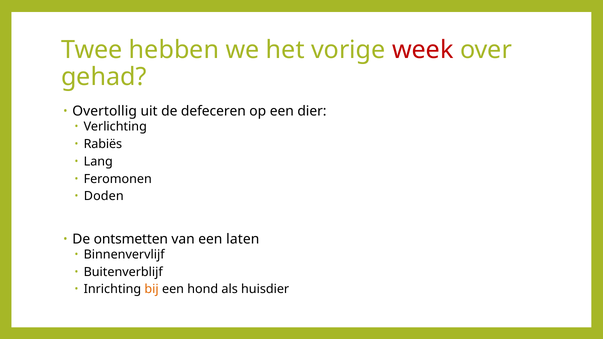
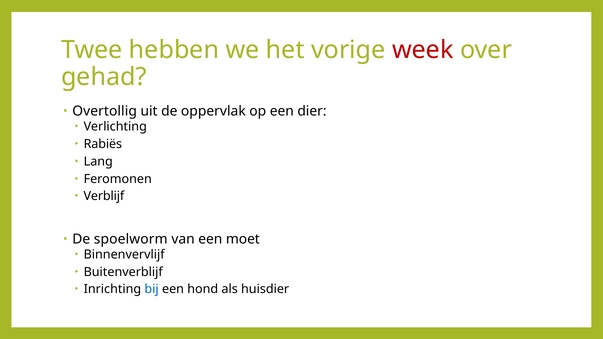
defeceren: defeceren -> oppervlak (213, 111)
Doden: Doden -> Verblijf (104, 196)
ontsmetten: ontsmetten -> spoelworm (131, 239)
laten: laten -> moet (243, 239)
bij colour: orange -> blue (152, 289)
